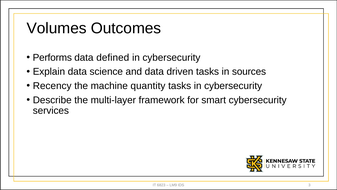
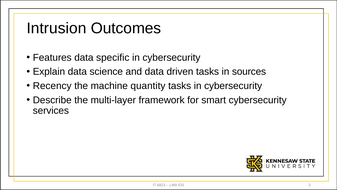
Volumes: Volumes -> Intrusion (57, 28)
Performs: Performs -> Features (52, 57)
defined: defined -> specific (113, 57)
